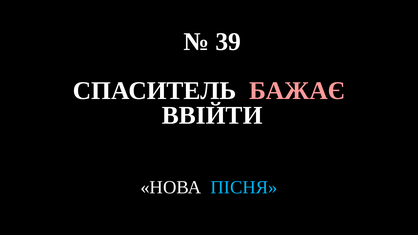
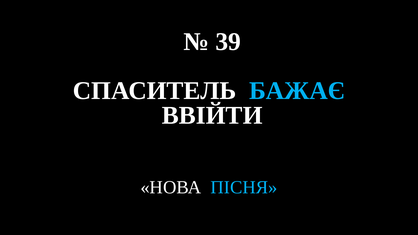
БАЖАЄ colour: pink -> light blue (297, 91)
